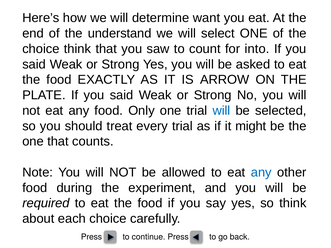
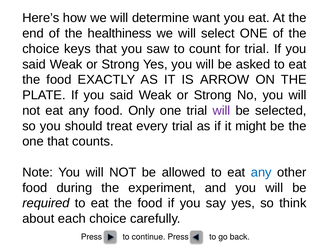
understand: understand -> healthiness (120, 33)
choice think: think -> keys (77, 49)
for into: into -> trial (257, 49)
will colour: blue -> purple (221, 111)
